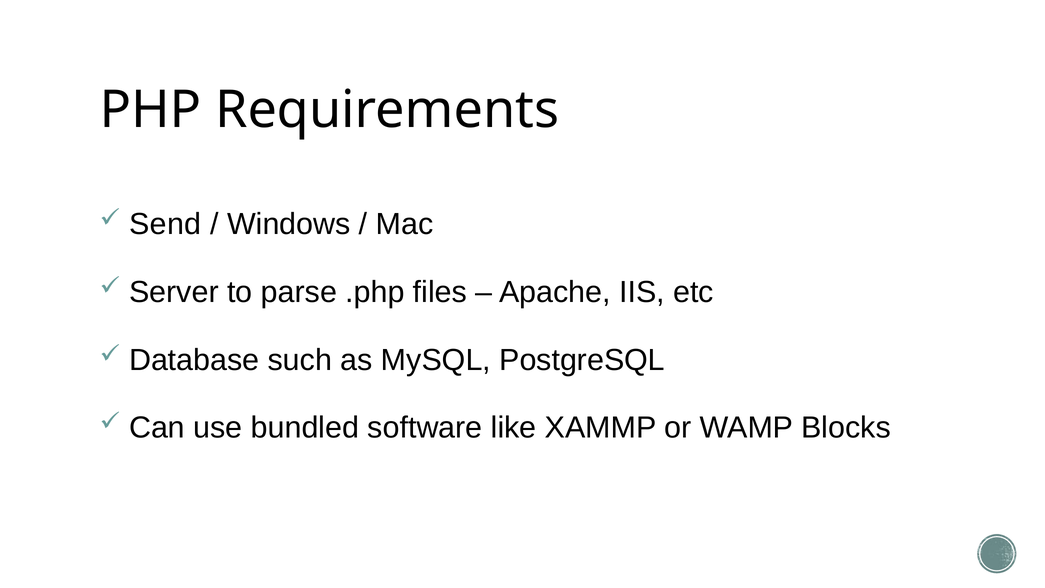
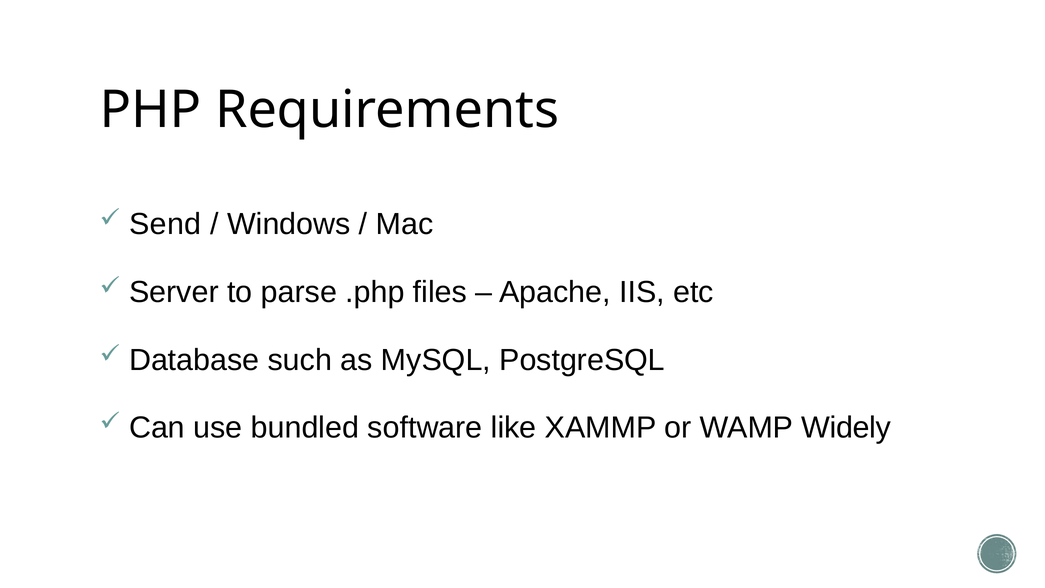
Blocks: Blocks -> Widely (846, 428)
